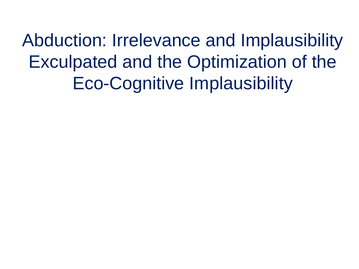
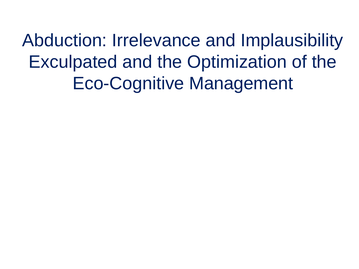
Eco-Cognitive Implausibility: Implausibility -> Management (241, 84)
